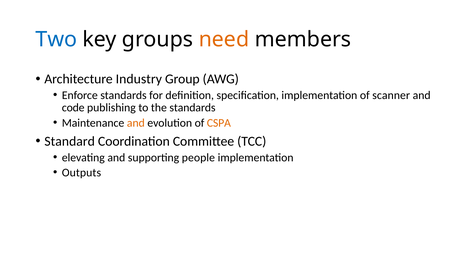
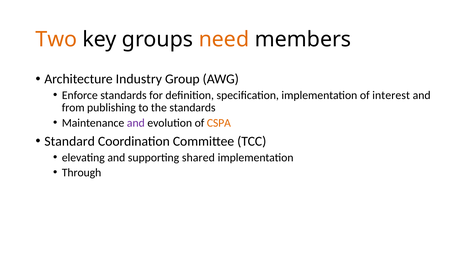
Two colour: blue -> orange (56, 39)
scanner: scanner -> interest (391, 95)
code: code -> from (73, 108)
and colour: orange -> purple (136, 123)
people: people -> shared (198, 157)
Outputs: Outputs -> Through (82, 172)
